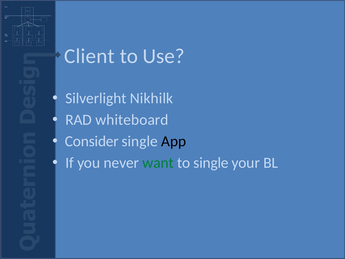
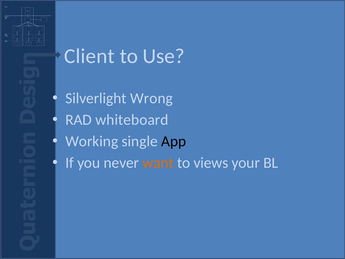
Nikhilk: Nikhilk -> Wrong (151, 98)
Consider: Consider -> Working (92, 141)
want colour: green -> orange (158, 163)
to single: single -> views (211, 163)
